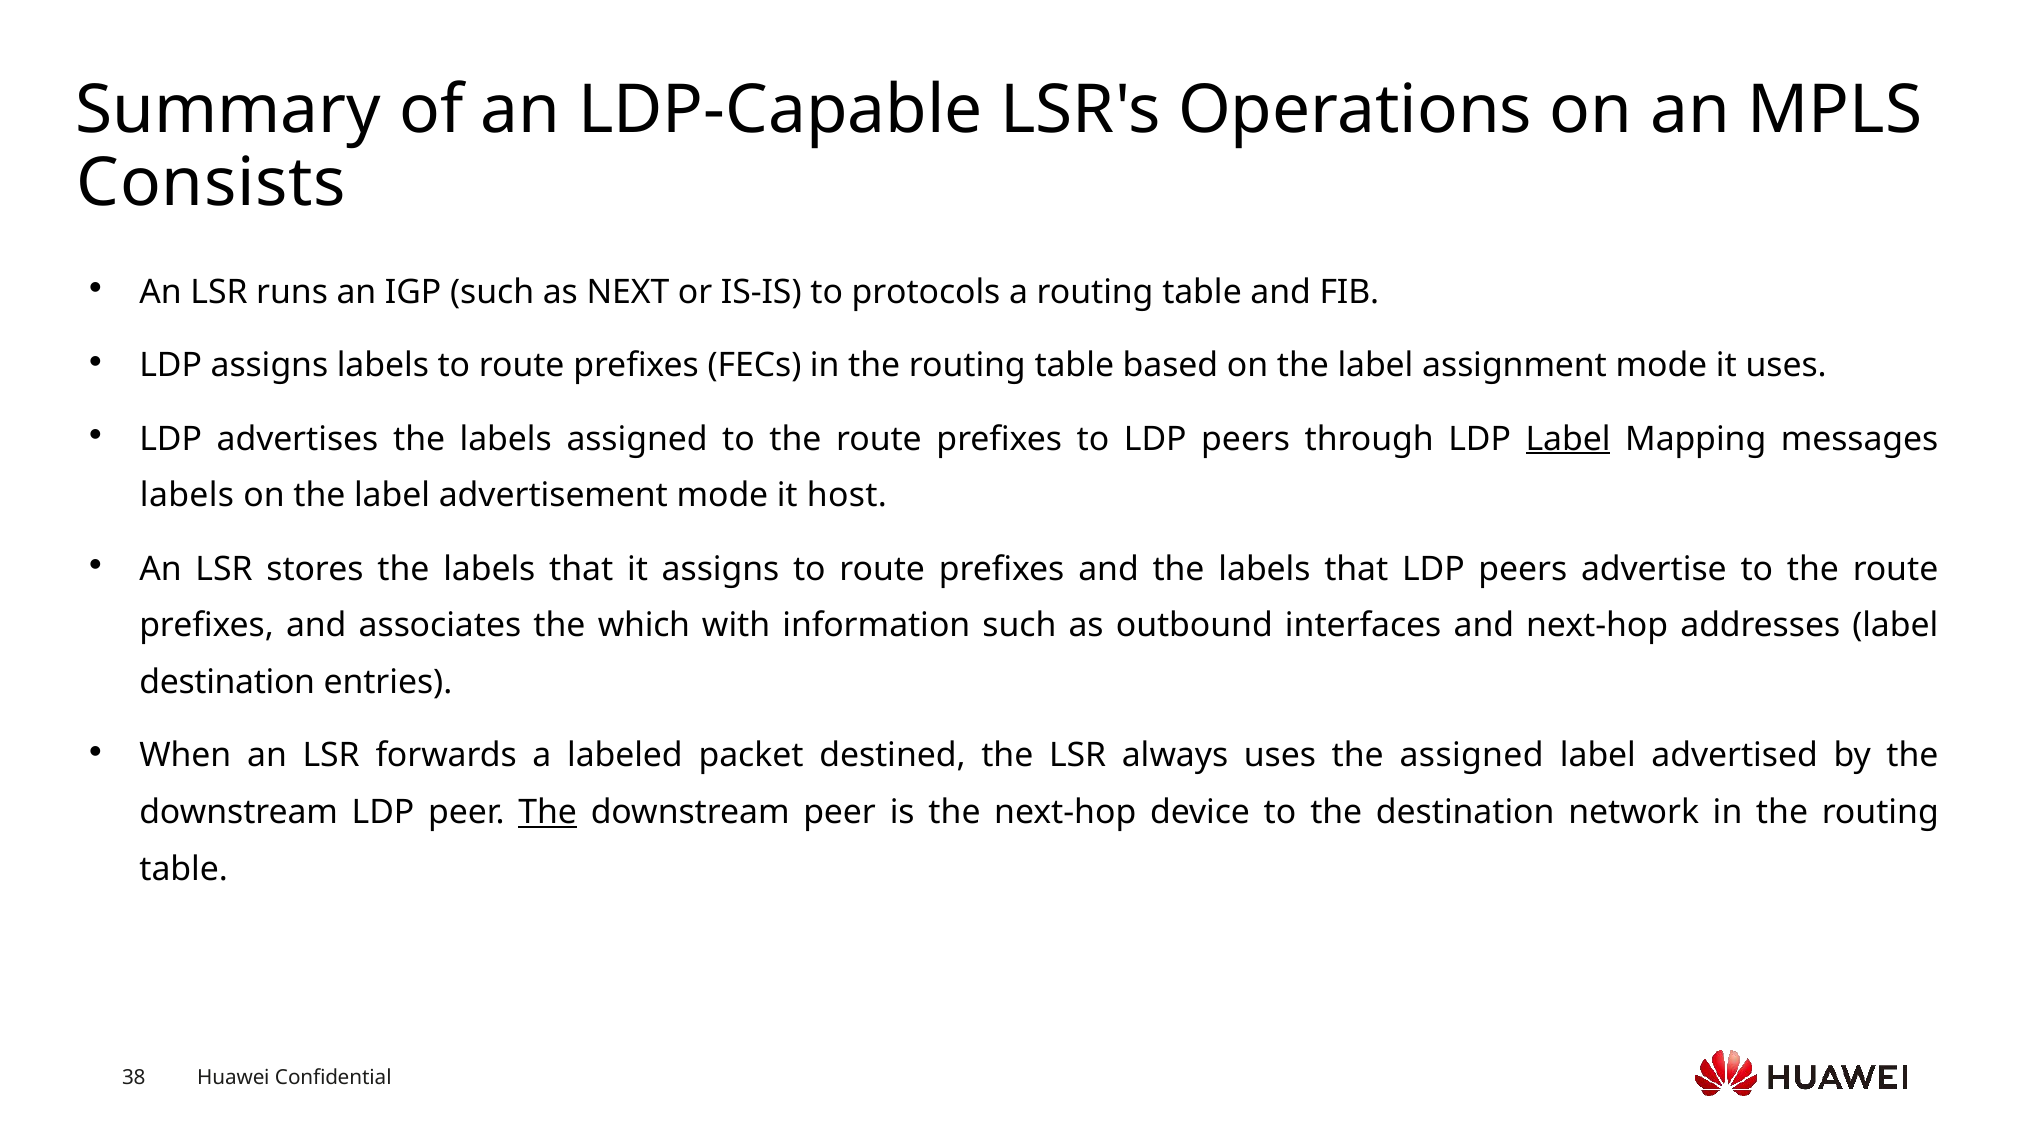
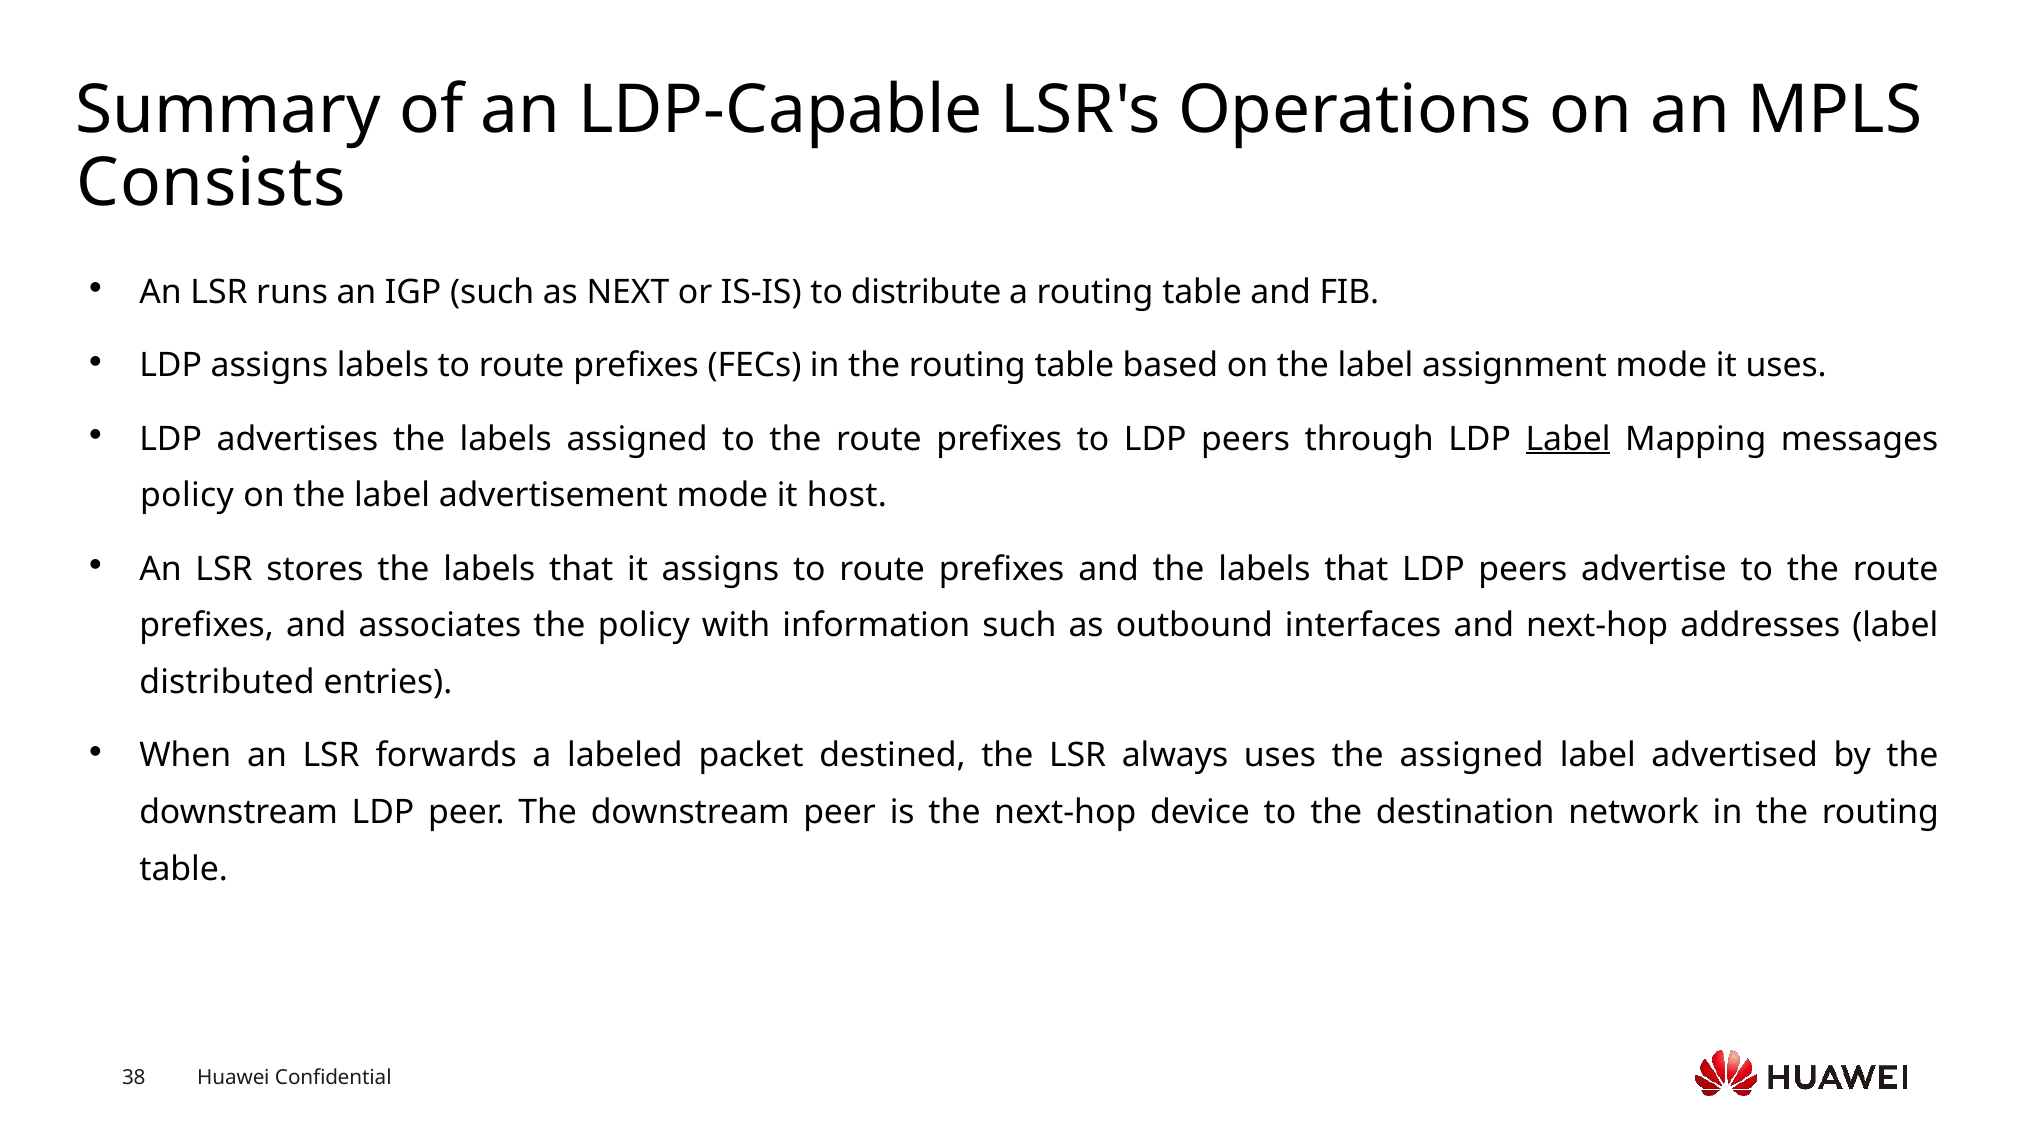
protocols: protocols -> distribute (926, 292)
labels: labels -> policy (187, 496)
the which: which -> policy (644, 626)
destination: destination -> distributed (227, 683)
The underline: present -> none (548, 813)
